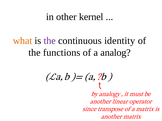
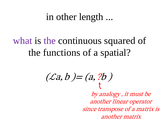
kernel: kernel -> length (91, 17)
what colour: orange -> purple (23, 41)
identity: identity -> squared (120, 41)
analog: analog -> spatial (116, 53)
